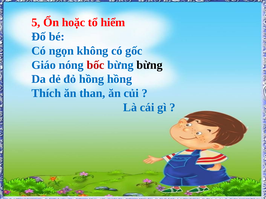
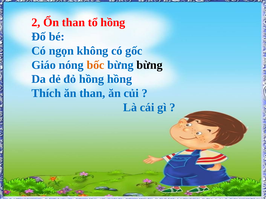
5: 5 -> 2 (36, 23)
Ổn hoặc: hoặc -> than (73, 23)
tổ hiểm: hiểm -> hồng (113, 23)
bốc colour: red -> orange (96, 65)
